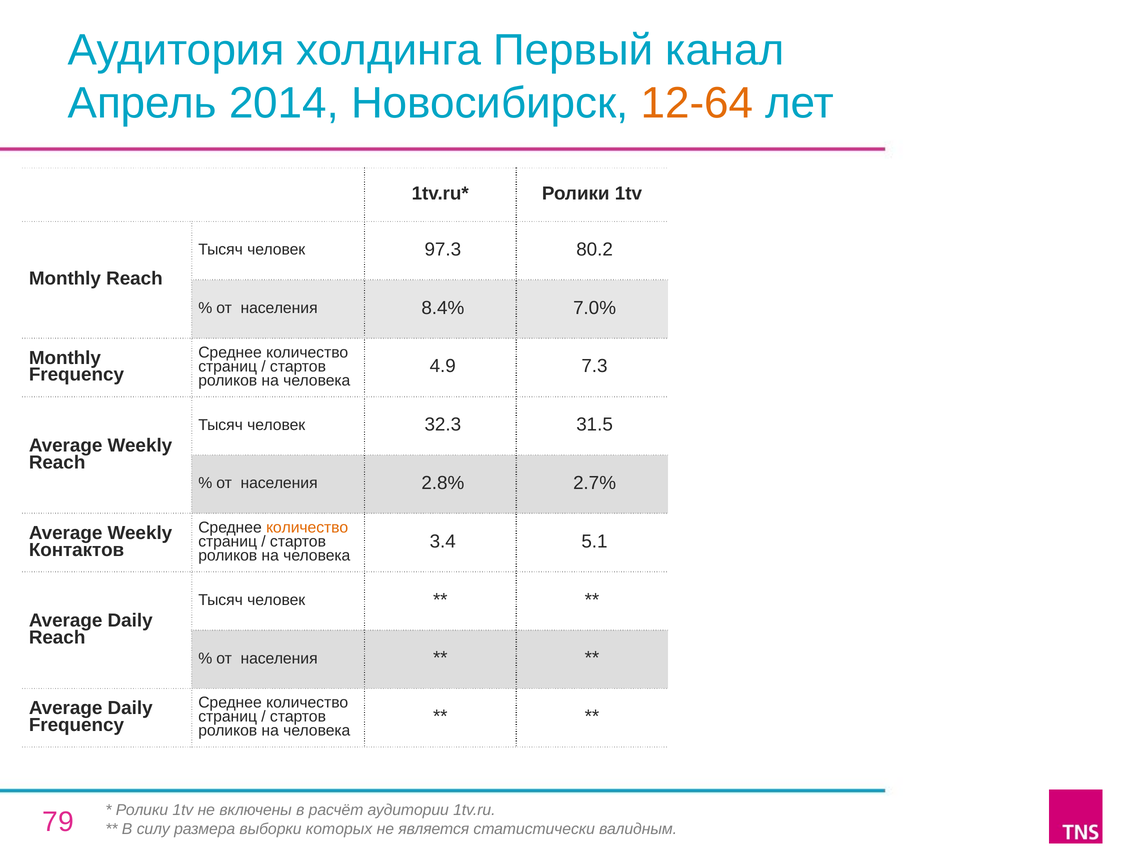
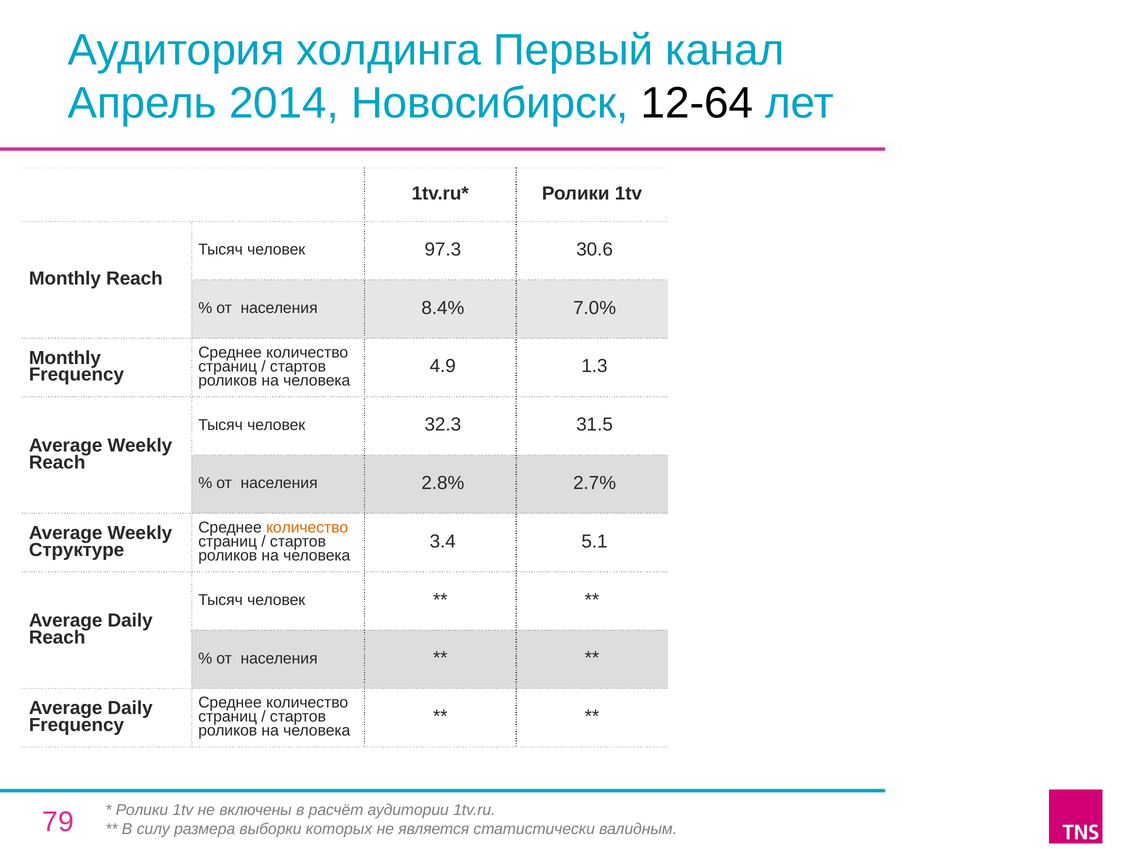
12-64 colour: orange -> black (697, 103)
80.2: 80.2 -> 30.6 (595, 250)
7.3: 7.3 -> 1.3 (594, 366)
Контактов: Контактов -> Структуре (77, 550)
